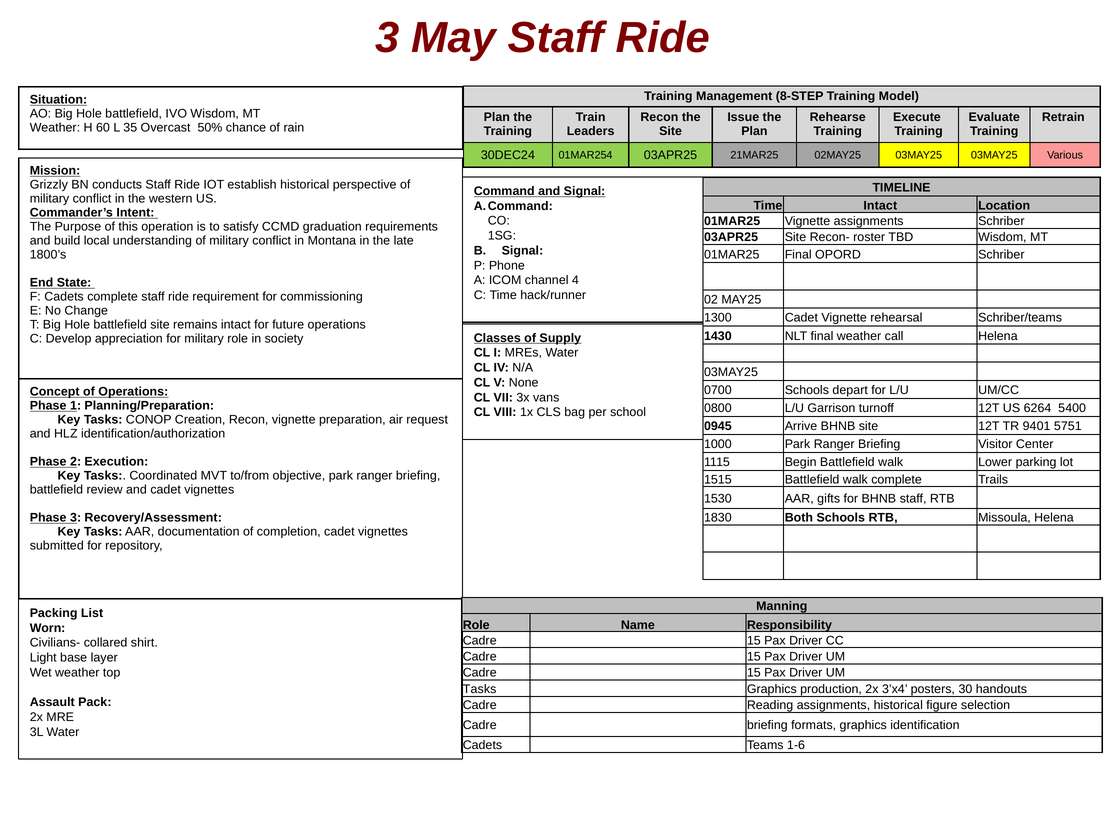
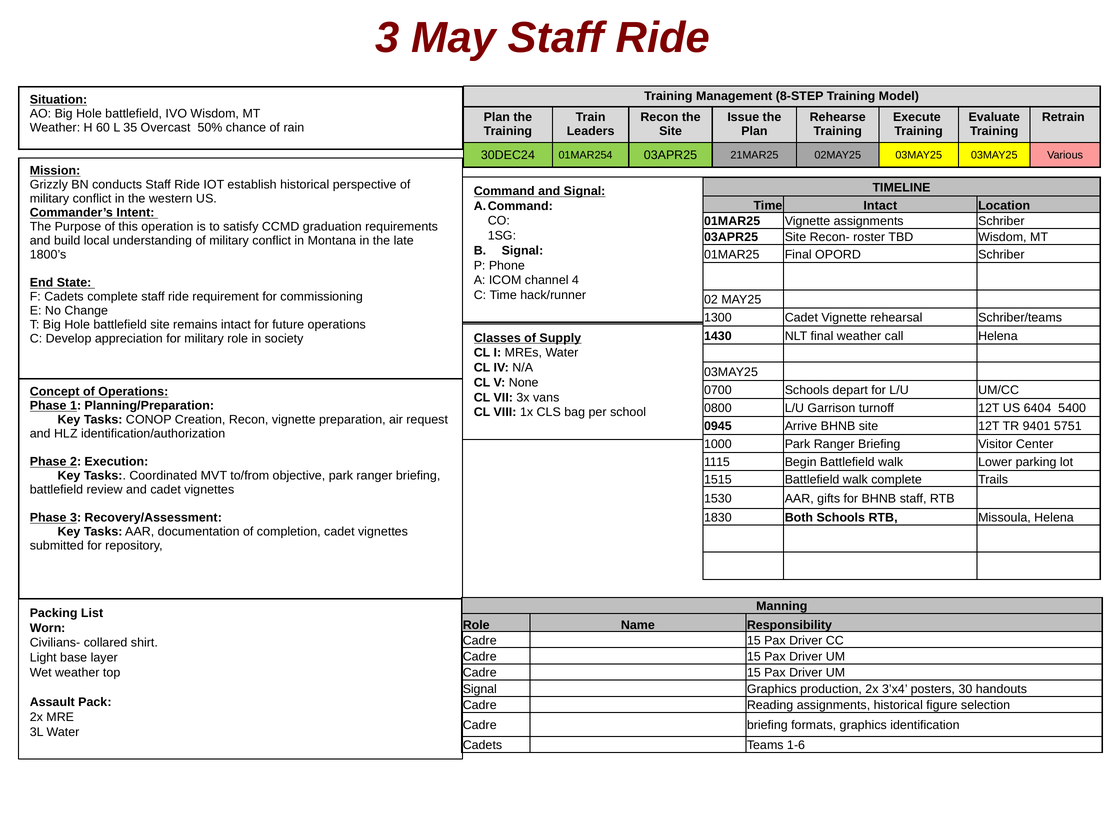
6264: 6264 -> 6404 (1037, 408)
Tasks: Tasks -> Signal (480, 689)
